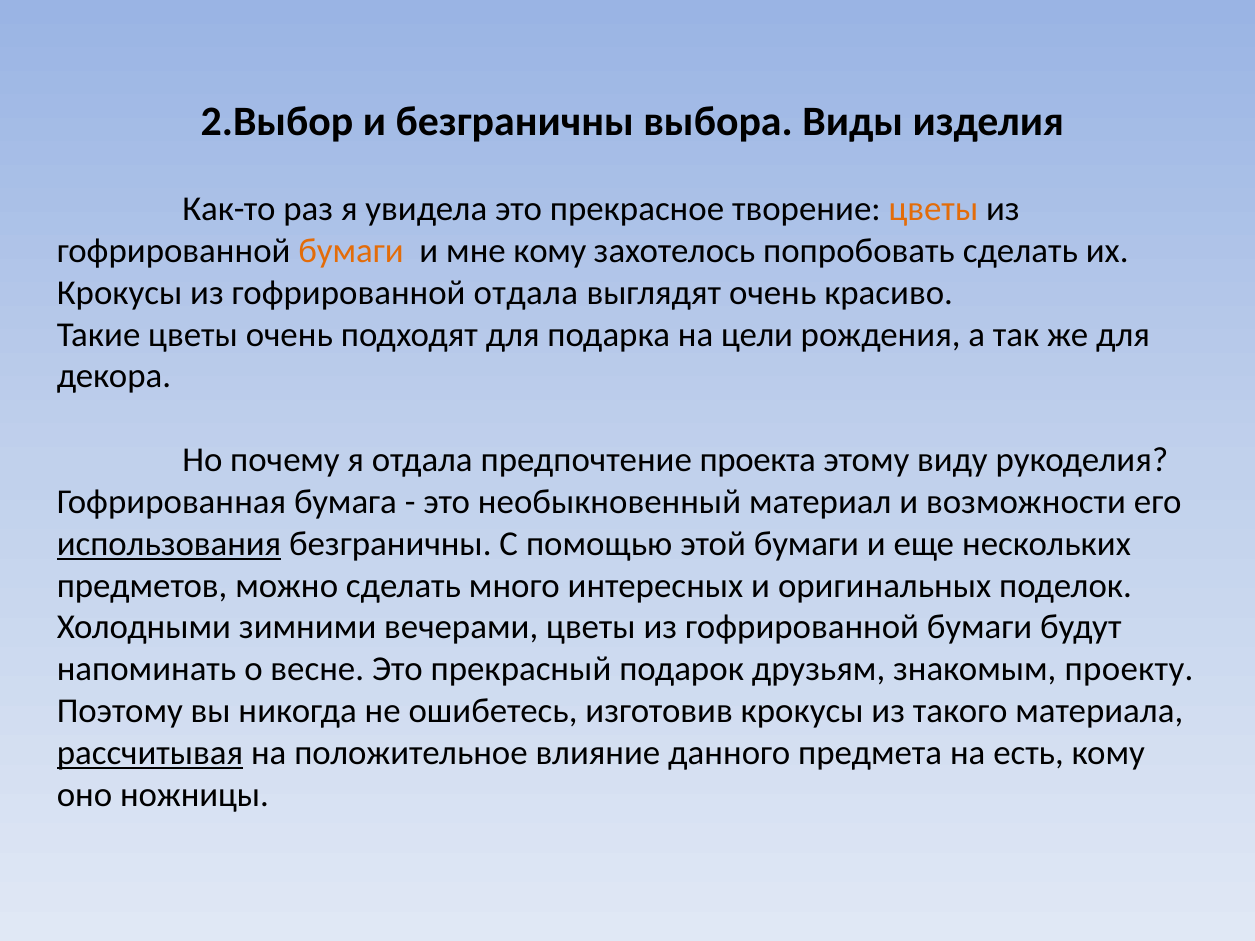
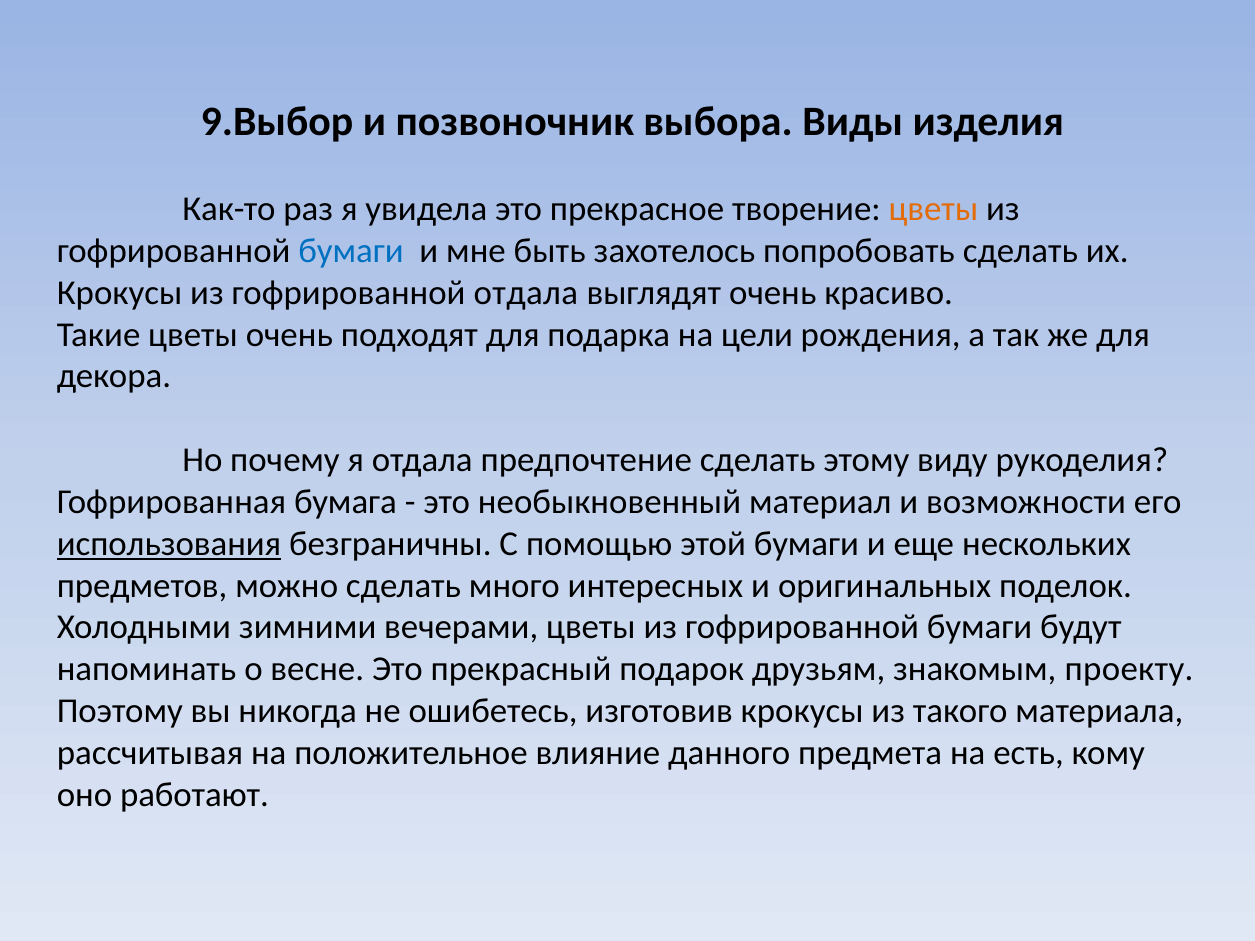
2.Выбор: 2.Выбор -> 9.Выбор (277, 122)
и безграничны: безграничны -> позвоночник (515, 122)
бумаги colour: orange -> blue (351, 251)
мне кому: кому -> быть (550, 251)
предпочтение проекта: проекта -> сделать (758, 460)
рассчитывая underline: present -> none (150, 753)
ножницы: ножницы -> работают (195, 795)
